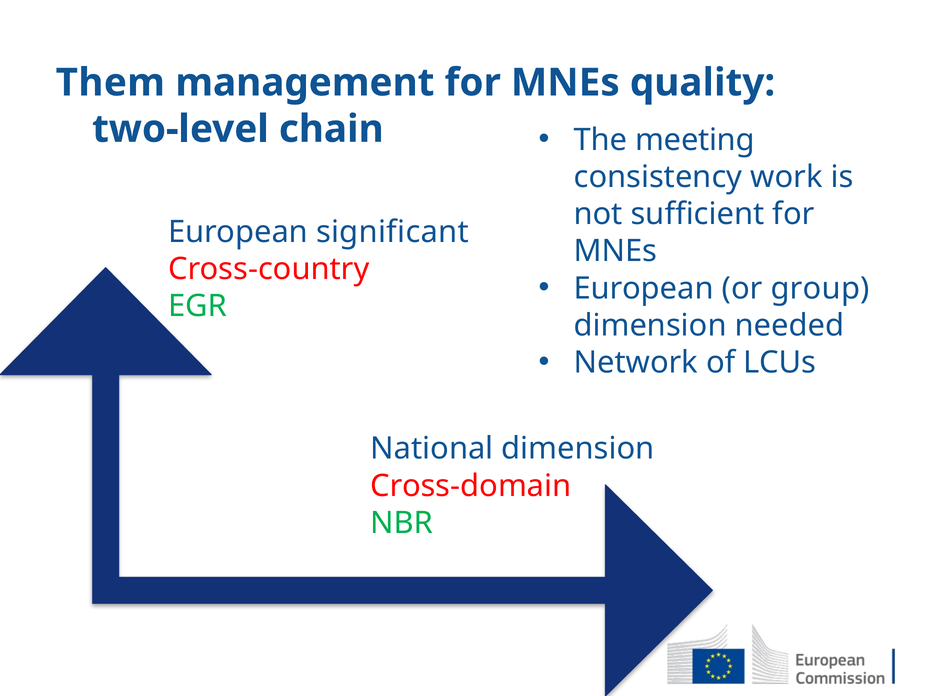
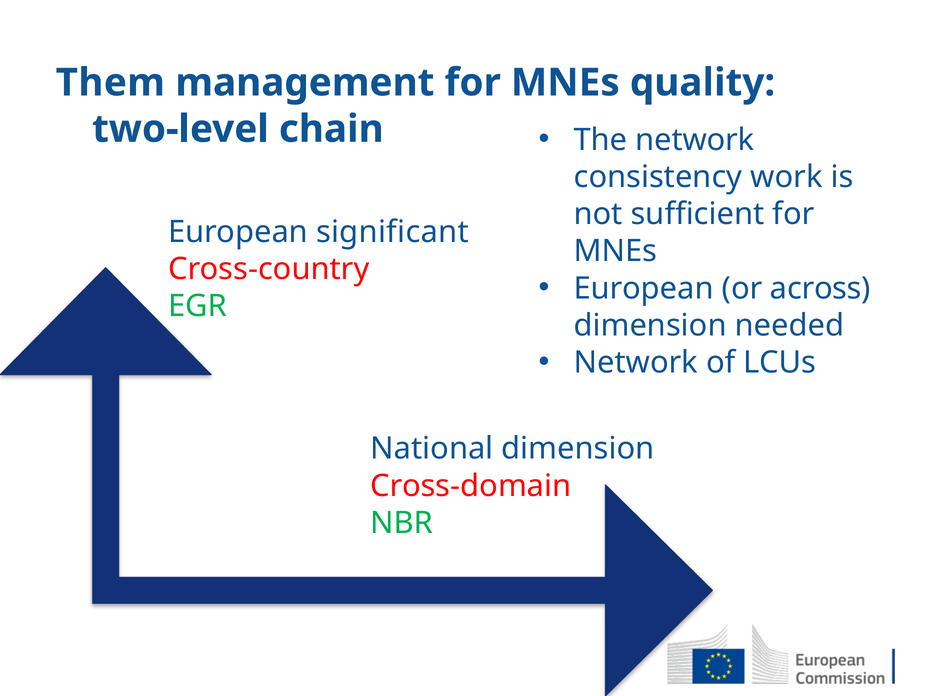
The meeting: meeting -> network (695, 140)
group: group -> across (820, 288)
